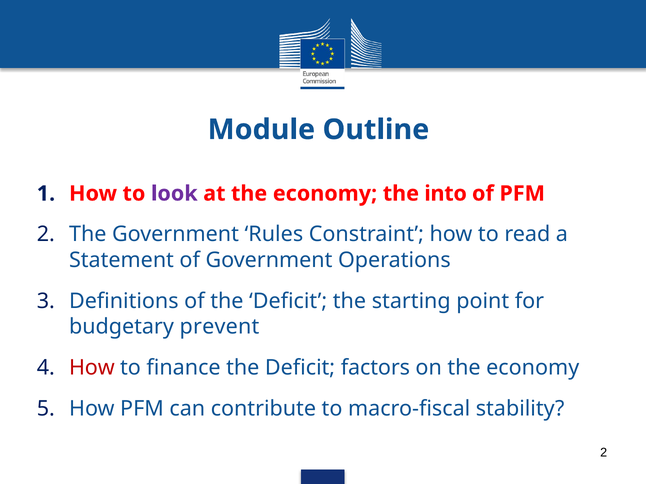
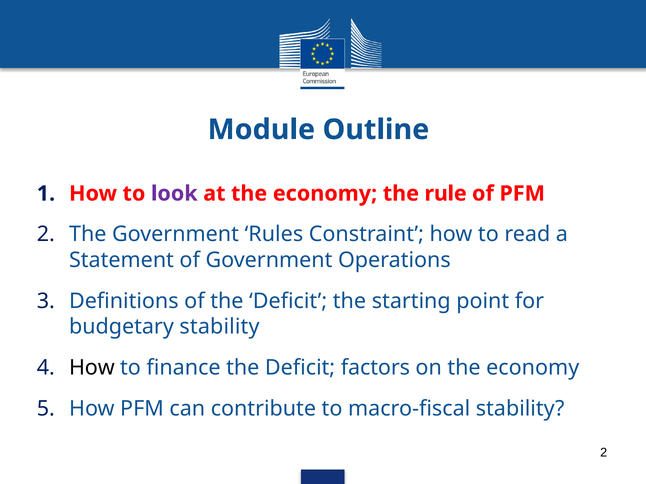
into: into -> rule (446, 194)
budgetary prevent: prevent -> stability (220, 327)
How colour: red -> black (92, 368)
